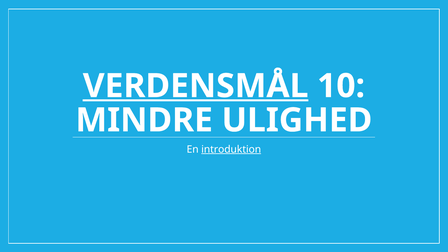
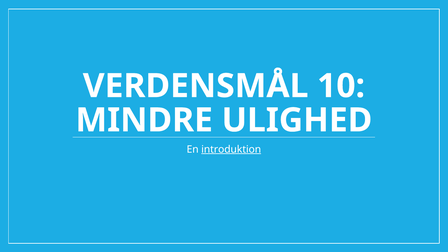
VERDENSMÅL underline: present -> none (196, 86)
